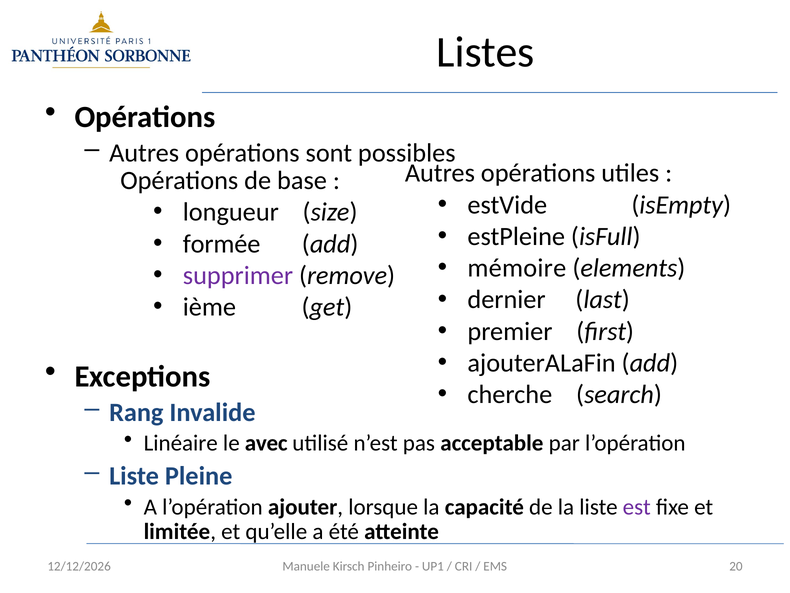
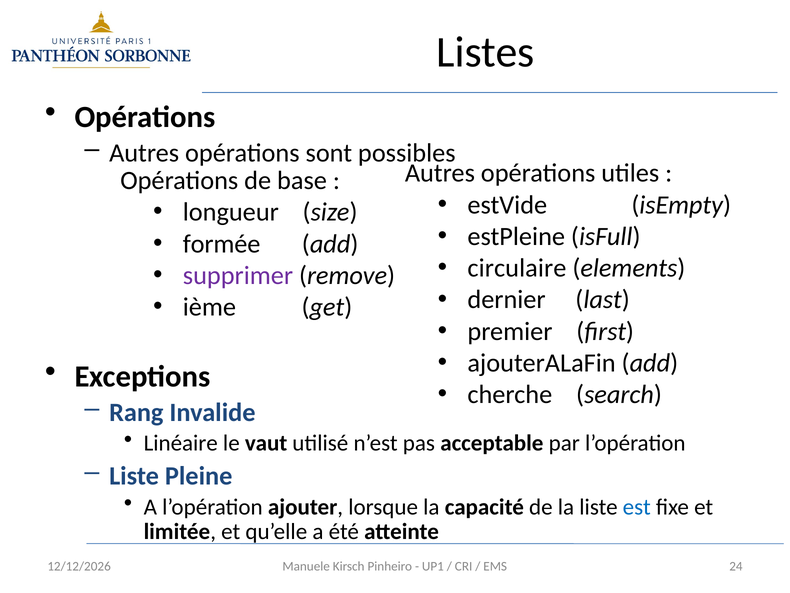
mémoire: mémoire -> circulaire (517, 268)
avec: avec -> vaut (266, 443)
est colour: purple -> blue (637, 506)
20: 20 -> 24 (736, 566)
